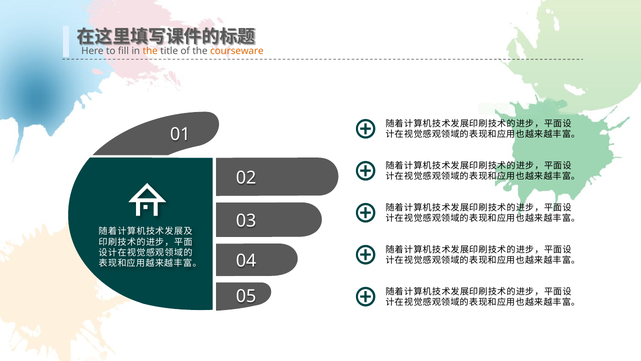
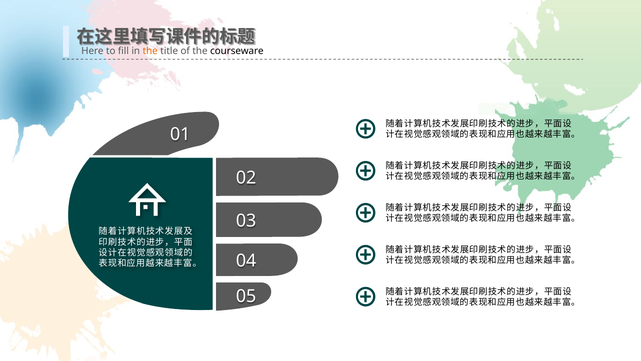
courseware colour: orange -> black (237, 51)
